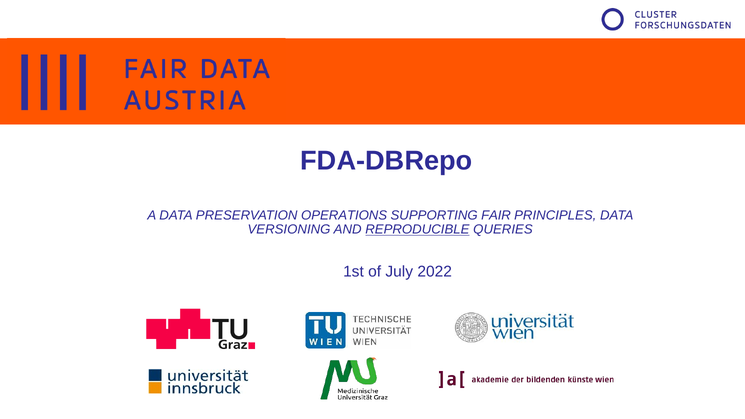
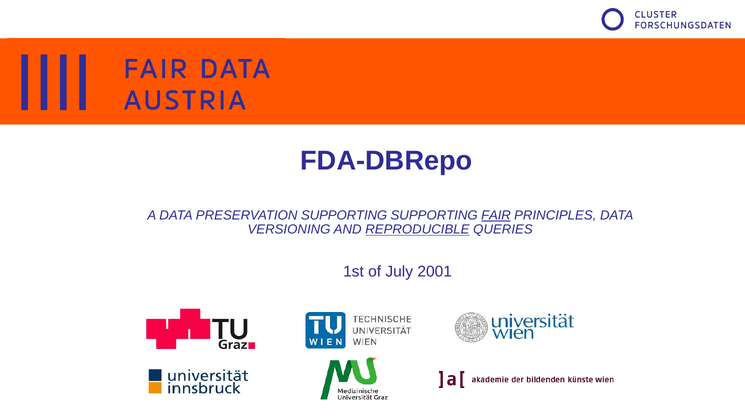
PRESERVATION OPERATIONS: OPERATIONS -> SUPPORTING (344, 215)
FAIR underline: none -> present (496, 215)
2022: 2022 -> 2001 (435, 271)
